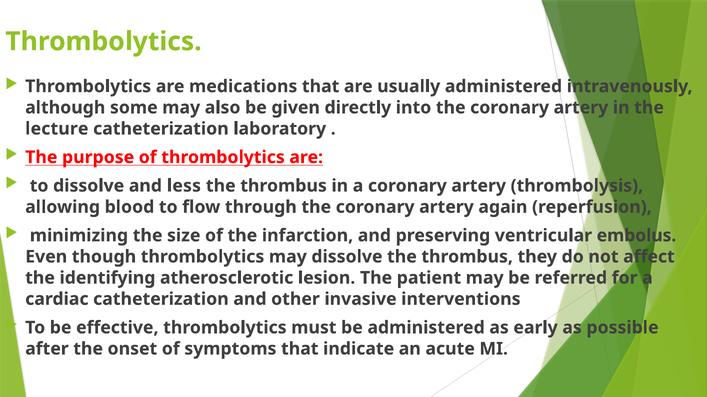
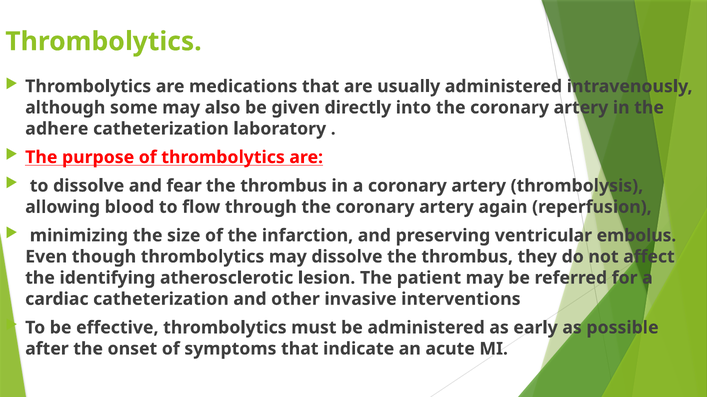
lecture: lecture -> adhere (57, 129)
less: less -> fear (184, 186)
